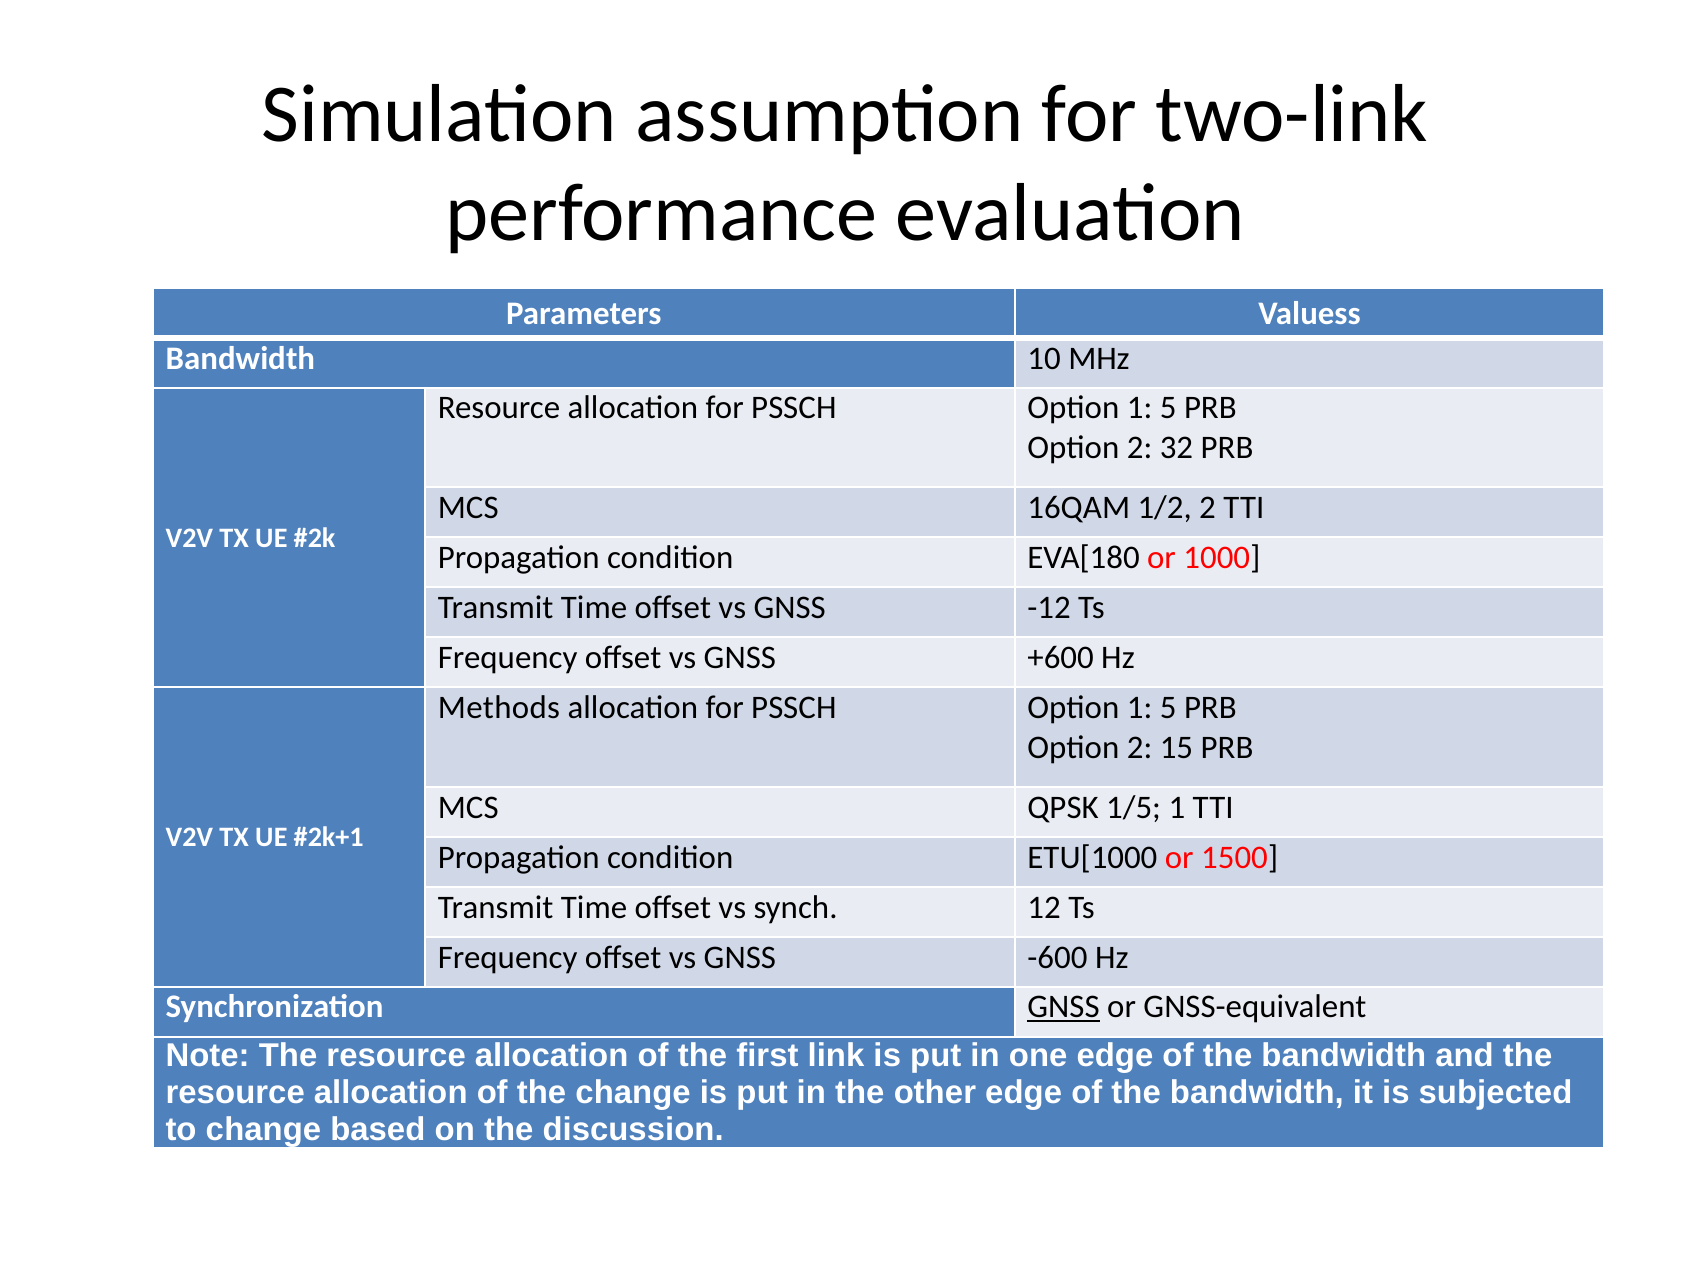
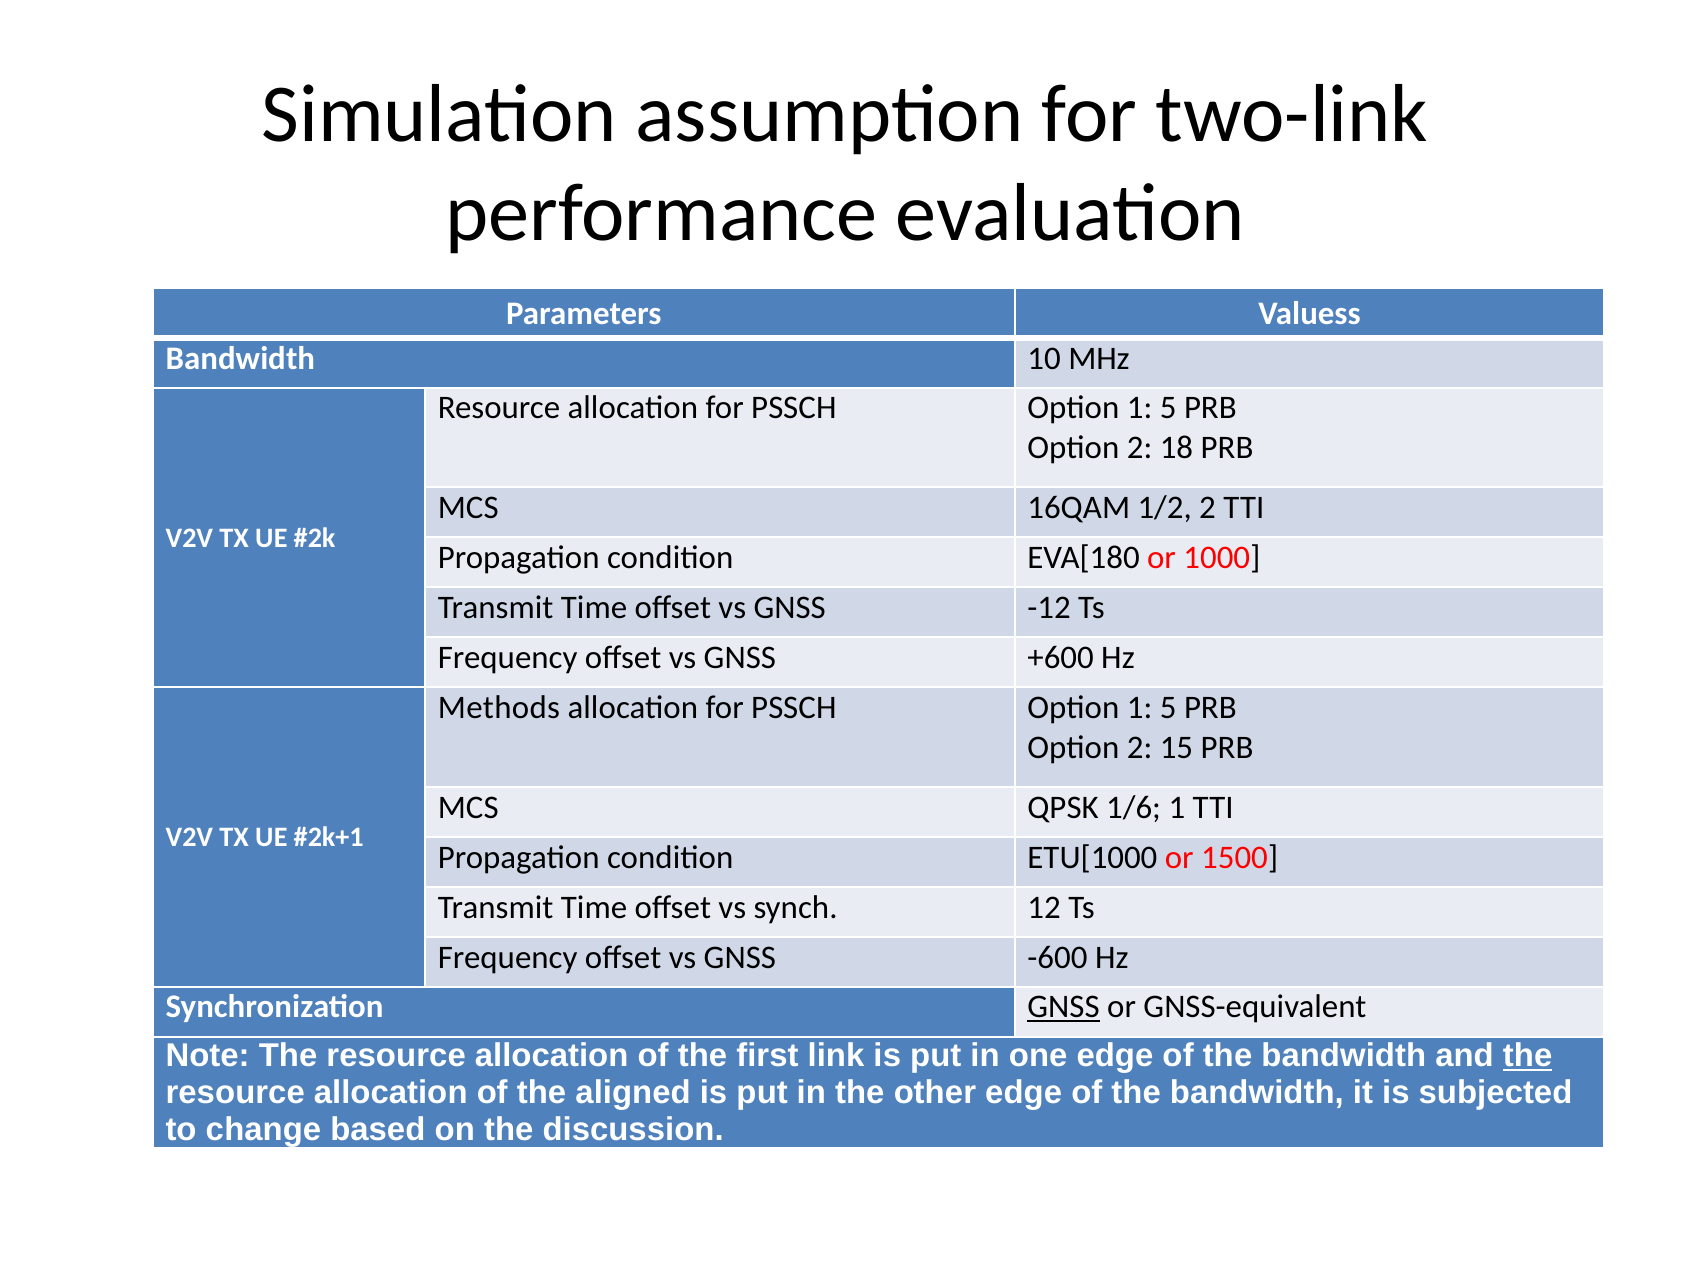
32: 32 -> 18 (1176, 448)
1/5: 1/5 -> 1/6 (1134, 808)
the underline: none -> present (1528, 1056)
the change: change -> aligned (633, 1093)
